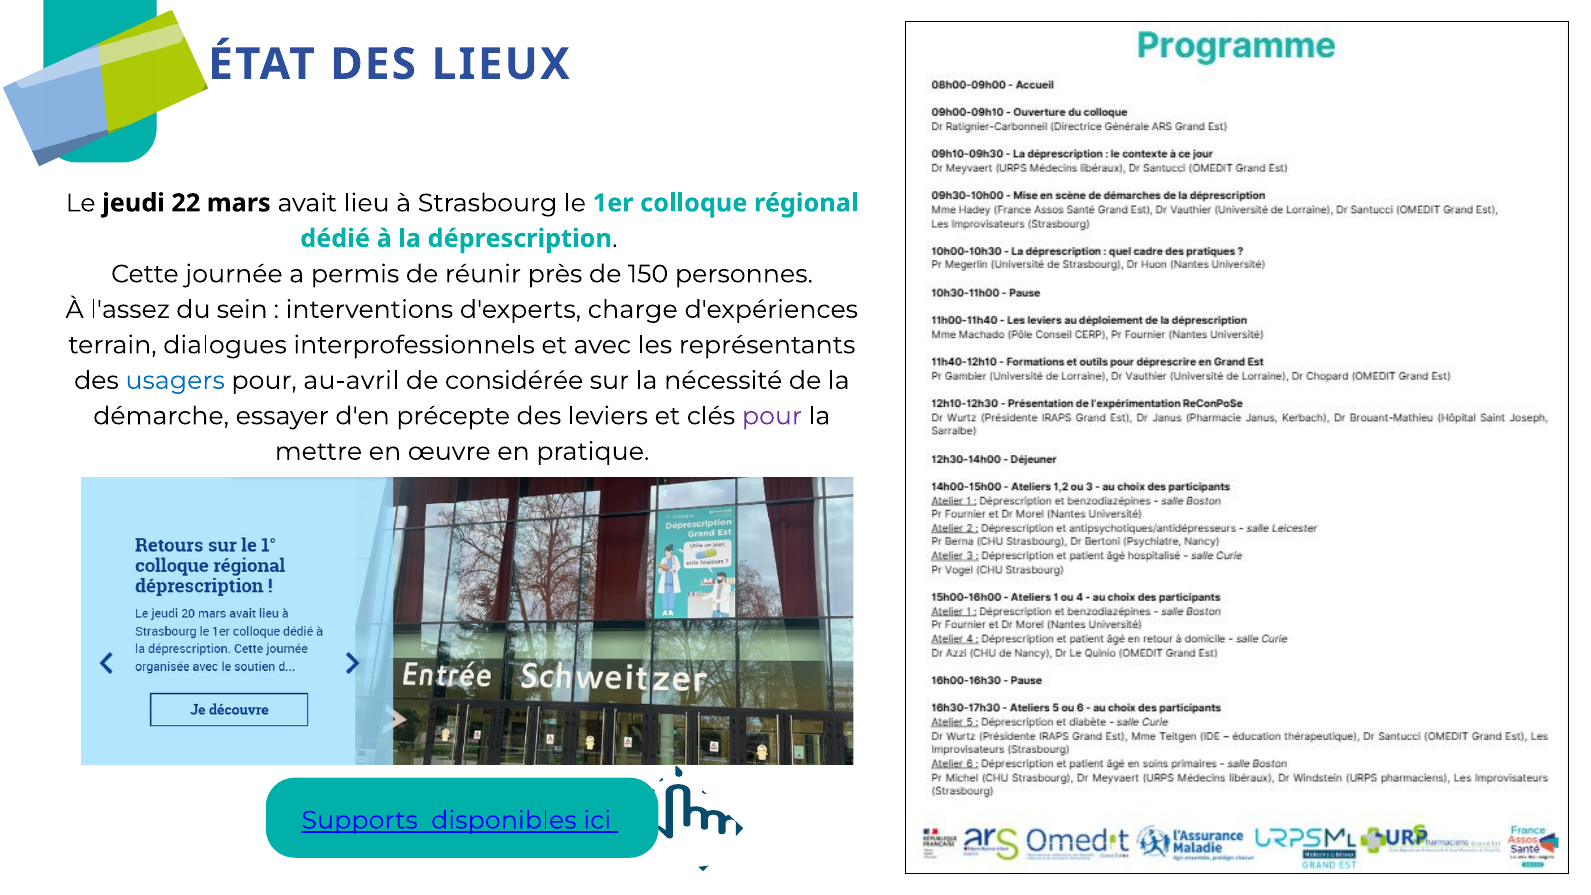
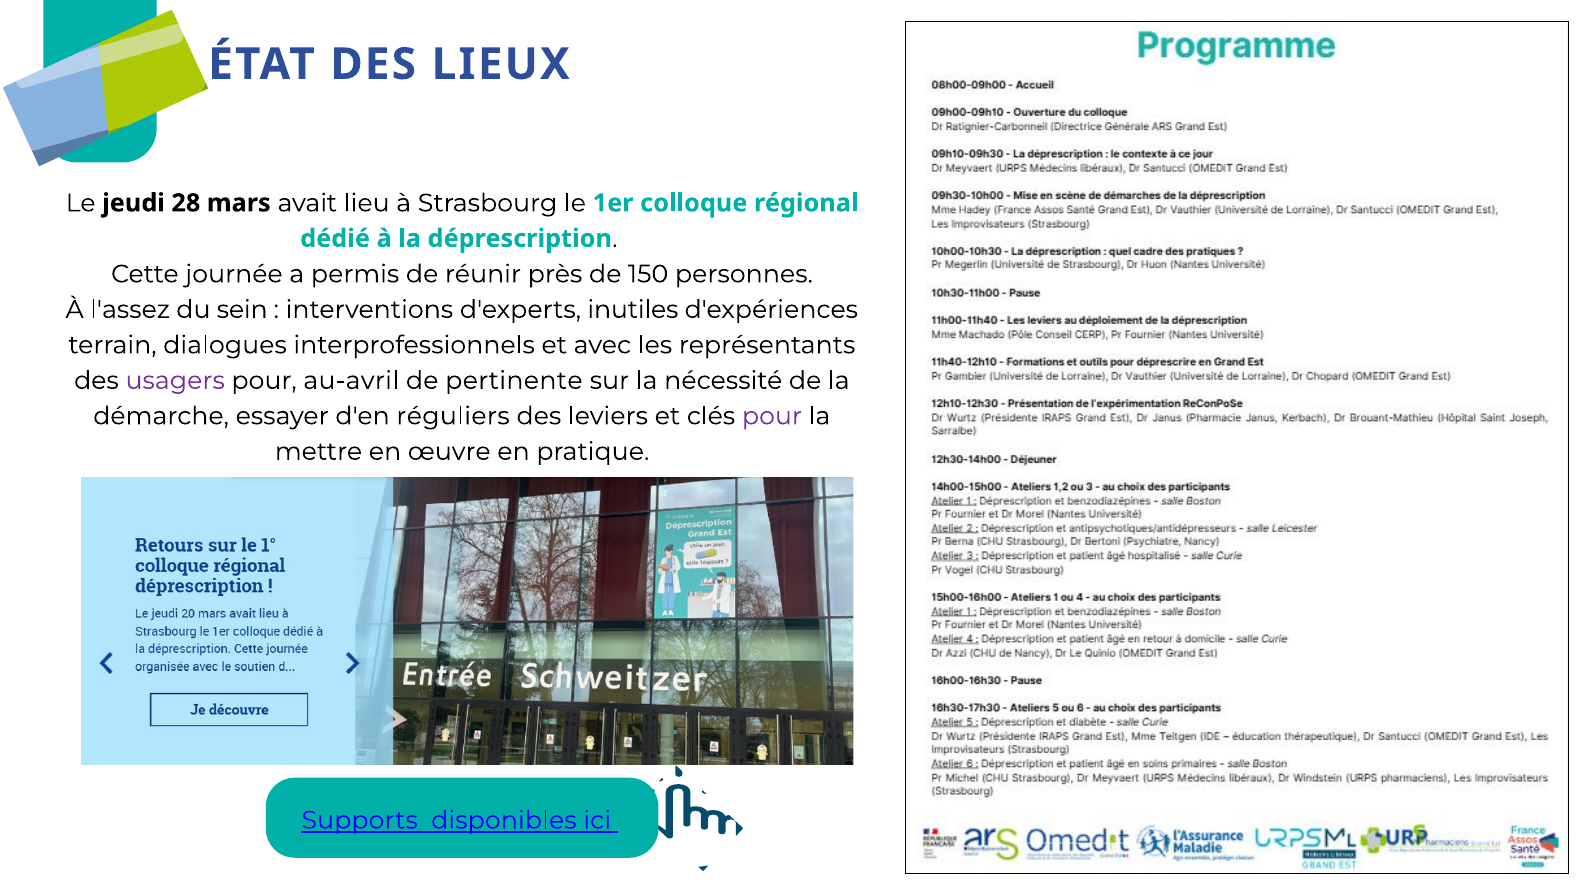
22: 22 -> 28 (186, 203)
charge: charge -> inutiles (633, 310)
usagers colour: blue -> purple (175, 381)
considérée: considérée -> pertinente (514, 381)
précepte: précepte -> réguliers (453, 416)
